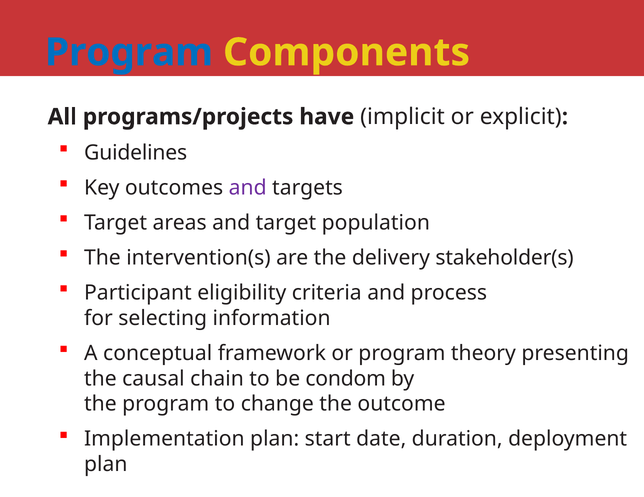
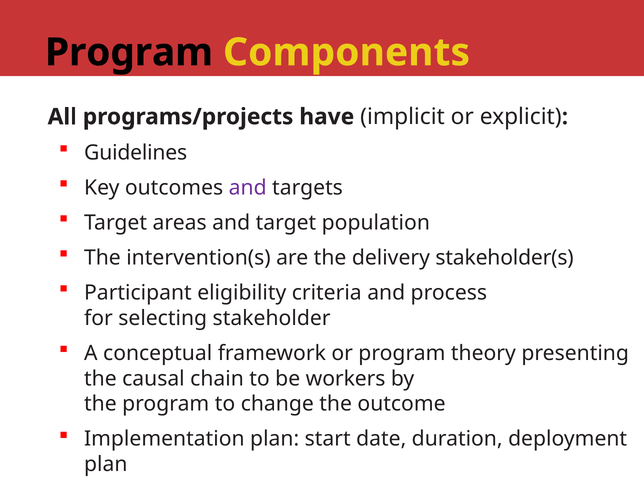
Program colour: blue -> black (129, 53)
information: information -> stakeholder (272, 319)
condom: condom -> workers (346, 379)
